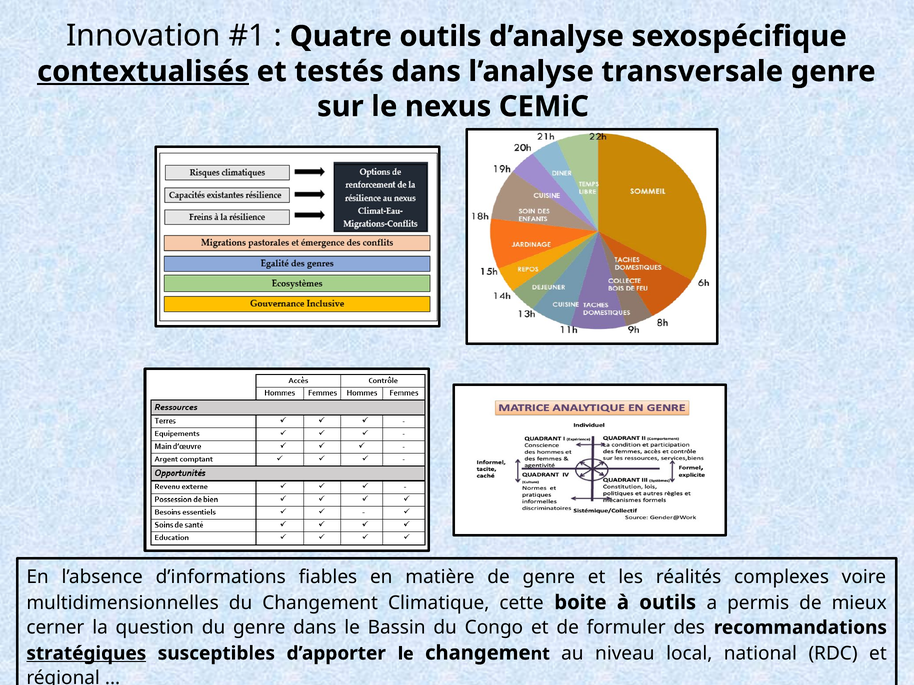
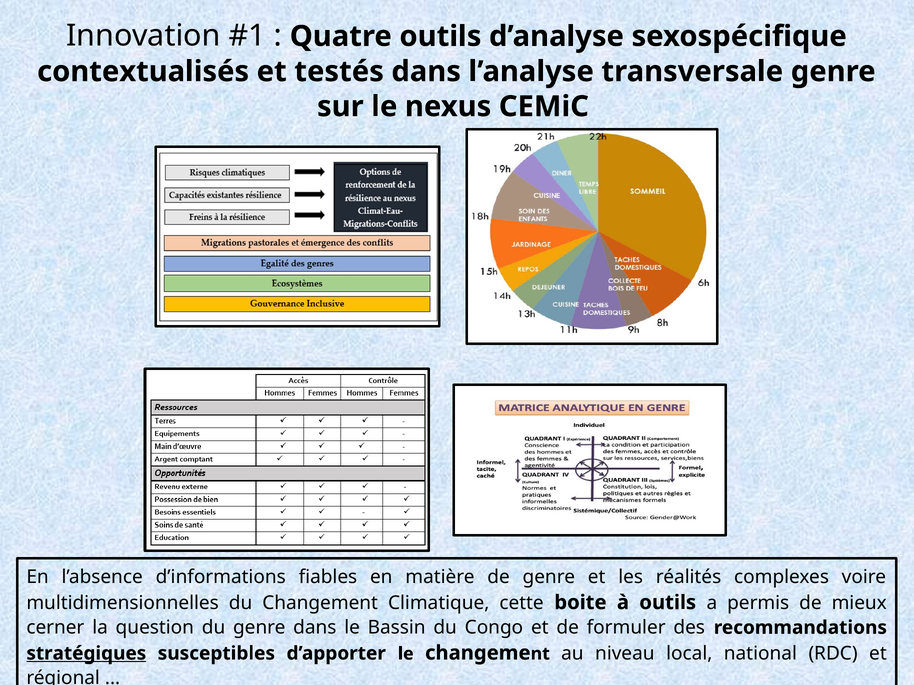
contextualisés underline: present -> none (143, 72)
